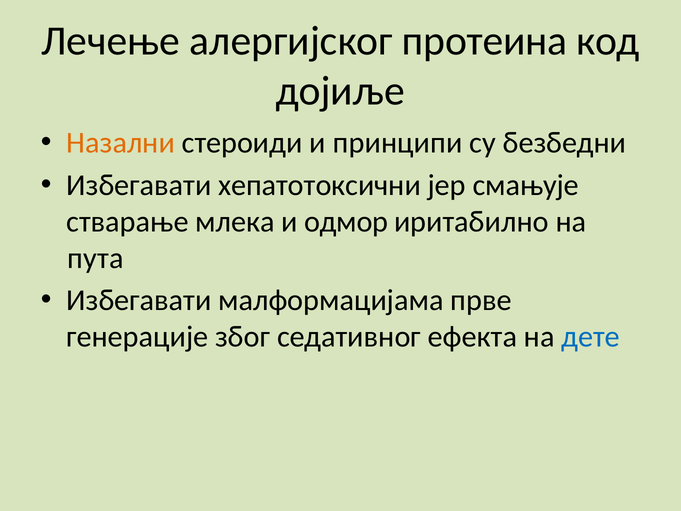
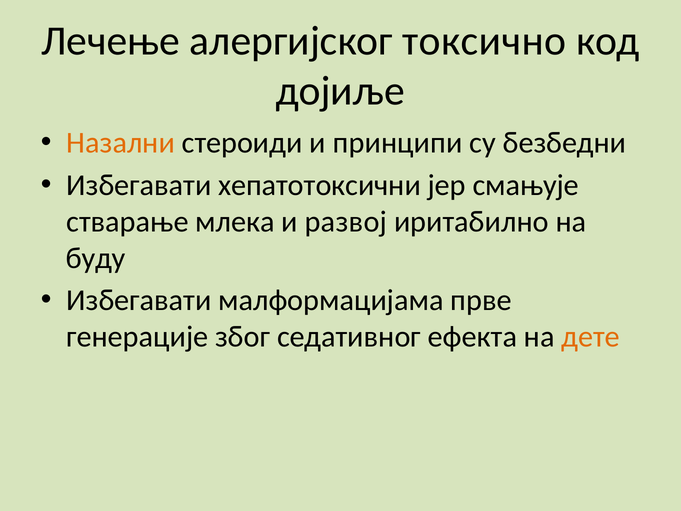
протеина: протеина -> токсично (484, 41)
одмор: одмор -> развој (346, 222)
пута: пута -> буду (96, 258)
дете colour: blue -> orange (591, 337)
